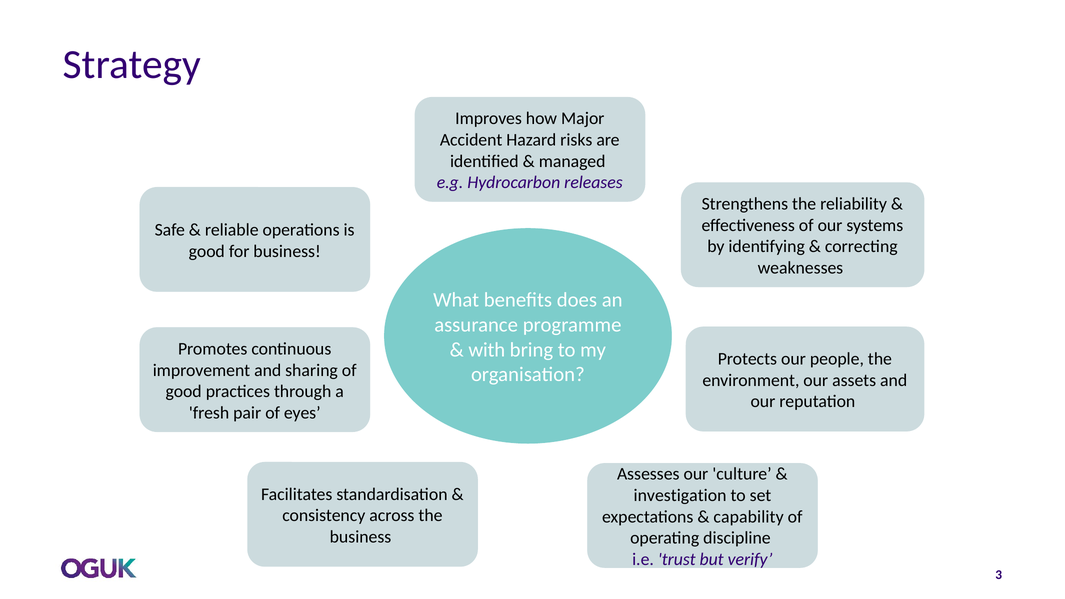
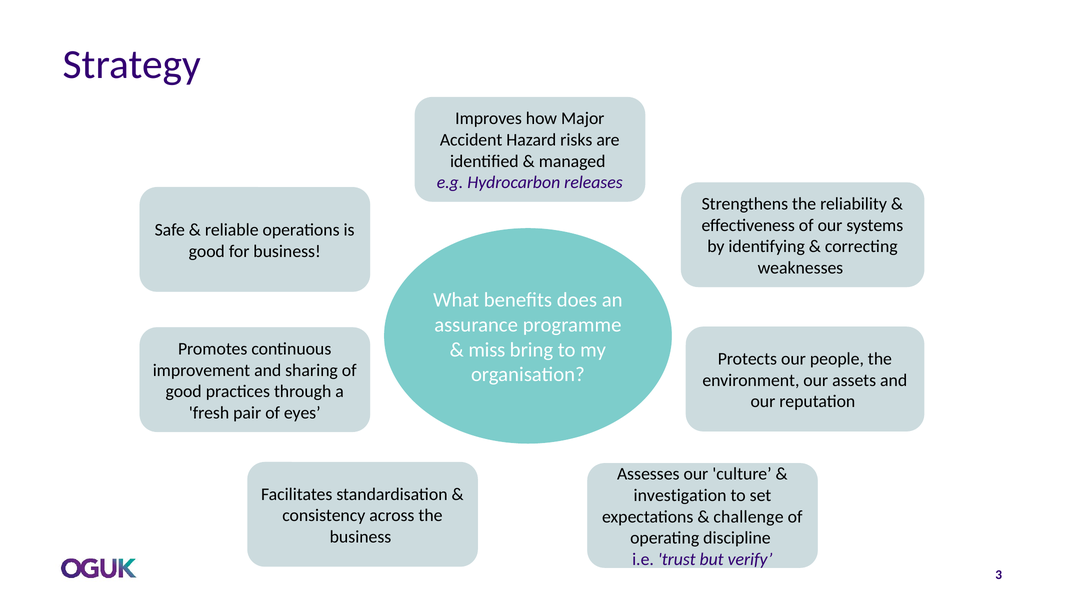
with: with -> miss (487, 350)
capability: capability -> challenge (749, 517)
